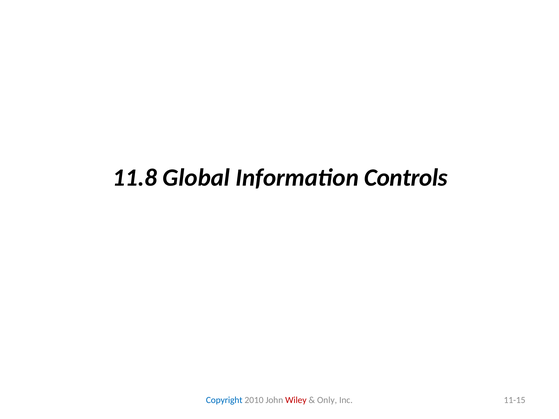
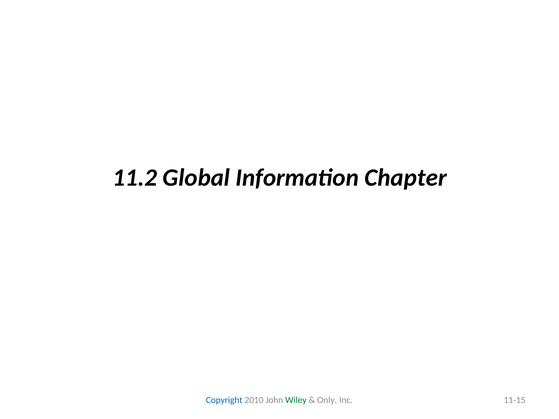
11.8: 11.8 -> 11.2 (135, 178)
Controls: Controls -> Chapter (406, 178)
Wiley colour: red -> green (296, 400)
